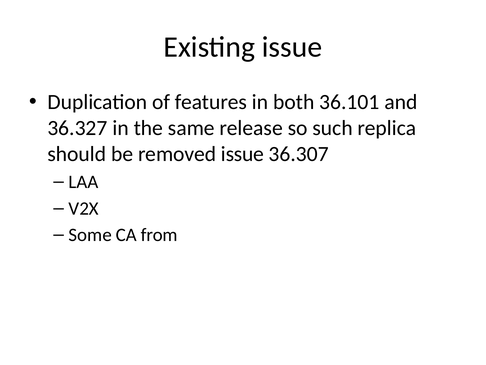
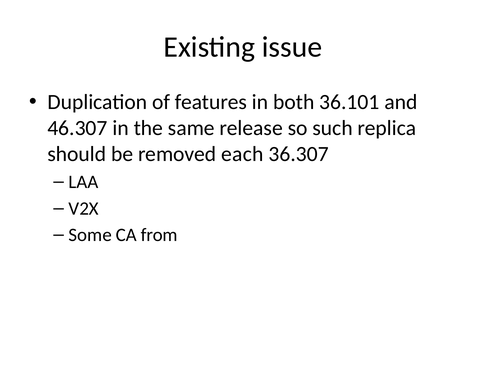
36.327: 36.327 -> 46.307 (77, 128)
removed issue: issue -> each (242, 154)
